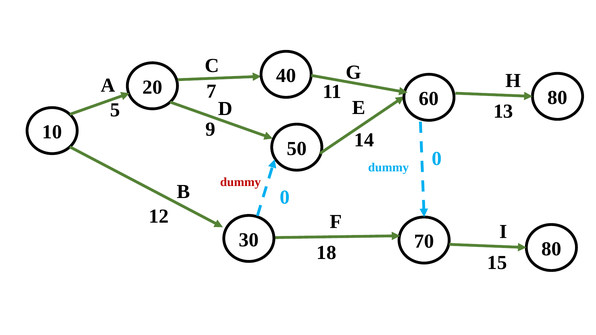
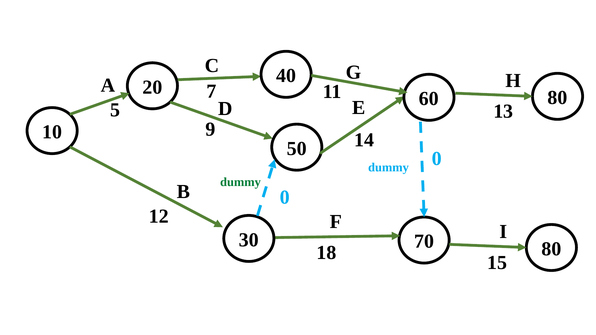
dummy colour: red -> green (240, 182)
